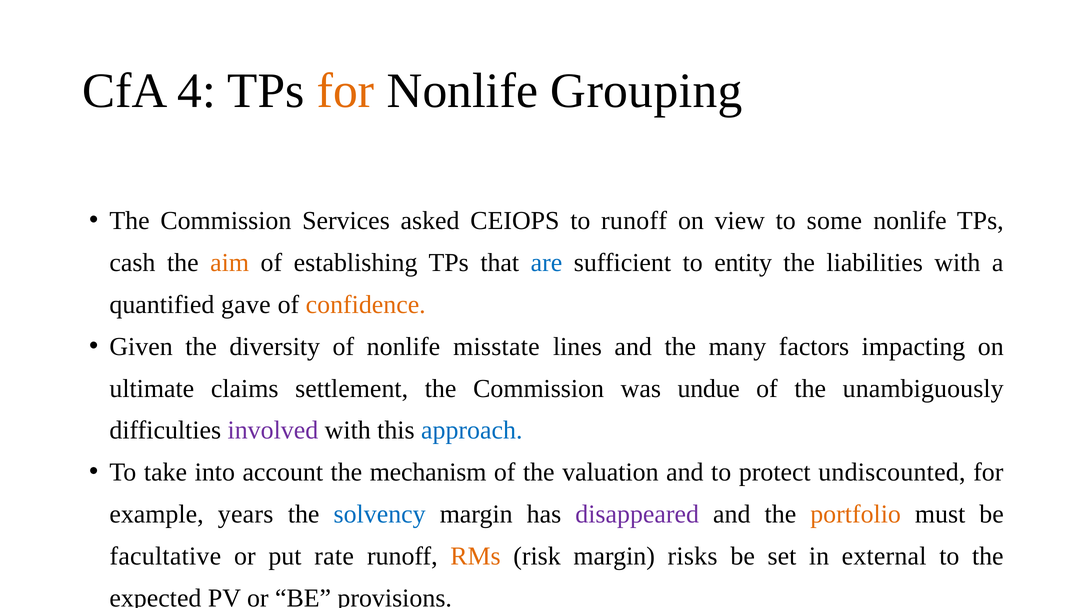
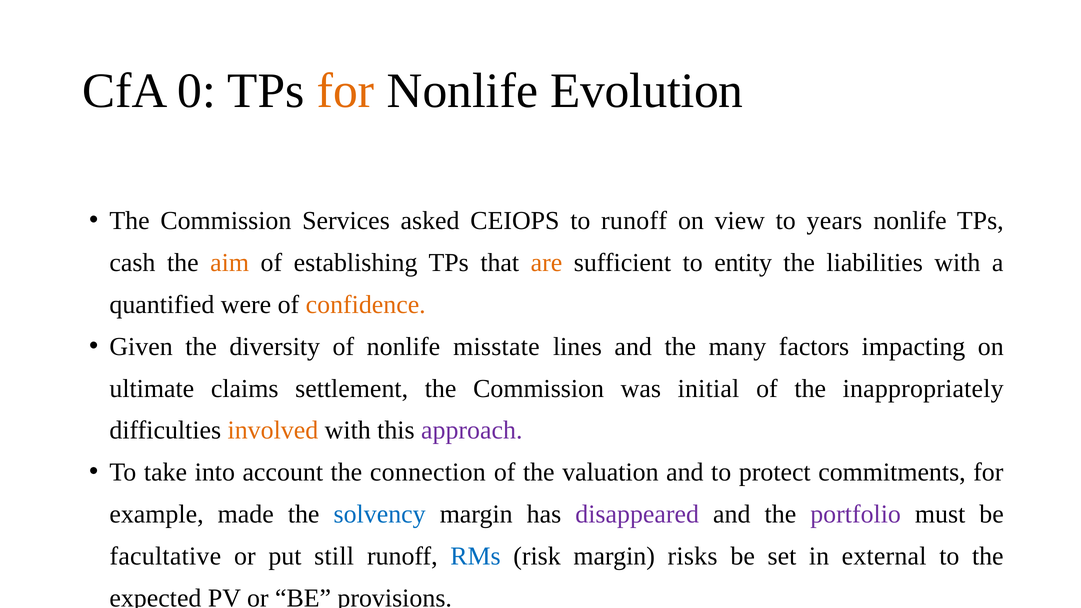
4: 4 -> 0 (197, 91)
Grouping: Grouping -> Evolution (647, 91)
some: some -> years (834, 221)
are colour: blue -> orange (547, 263)
gave: gave -> were (246, 305)
undue: undue -> initial (708, 389)
unambiguously: unambiguously -> inappropriately (923, 389)
involved colour: purple -> orange (273, 430)
approach colour: blue -> purple (472, 430)
mechanism: mechanism -> connection (428, 472)
undiscounted: undiscounted -> commitments (892, 472)
years: years -> made (246, 514)
portfolio colour: orange -> purple (856, 514)
rate: rate -> still (334, 556)
RMs colour: orange -> blue (475, 556)
